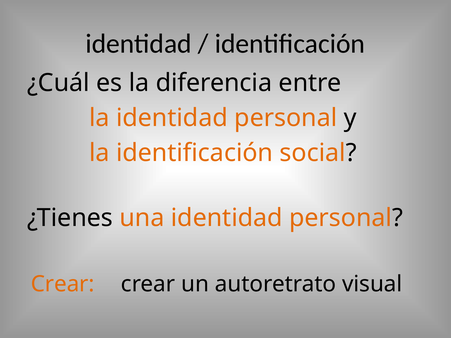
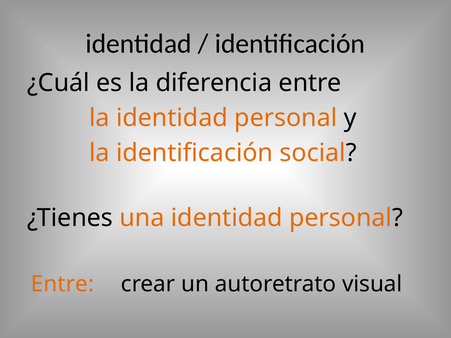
Crear: Crear -> Entre (62, 284)
